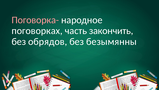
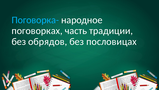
Поговорка- colour: pink -> light blue (35, 20)
закончить: закончить -> традиции (111, 31)
безымянны: безымянны -> пословицах (111, 41)
